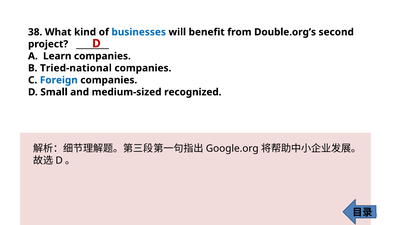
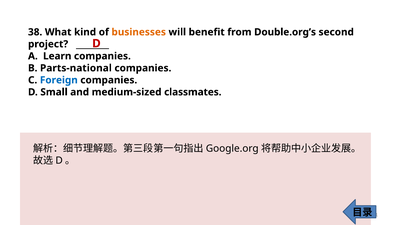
businesses colour: blue -> orange (139, 32)
Tried-national: Tried-national -> Parts-national (76, 68)
recognized: recognized -> classmates (193, 92)
